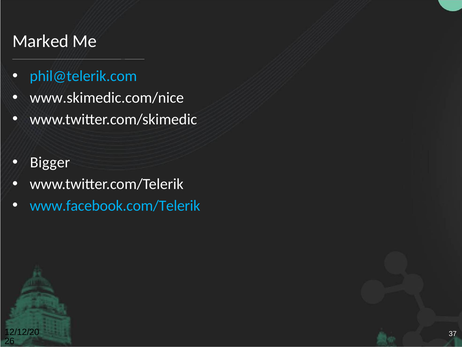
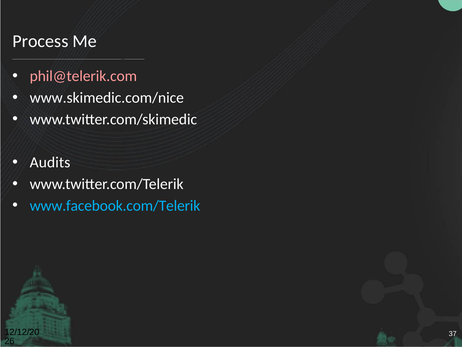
Marked: Marked -> Process (40, 41)
phil@telerik.com colour: light blue -> pink (83, 76)
Bigger: Bigger -> Audits (50, 162)
